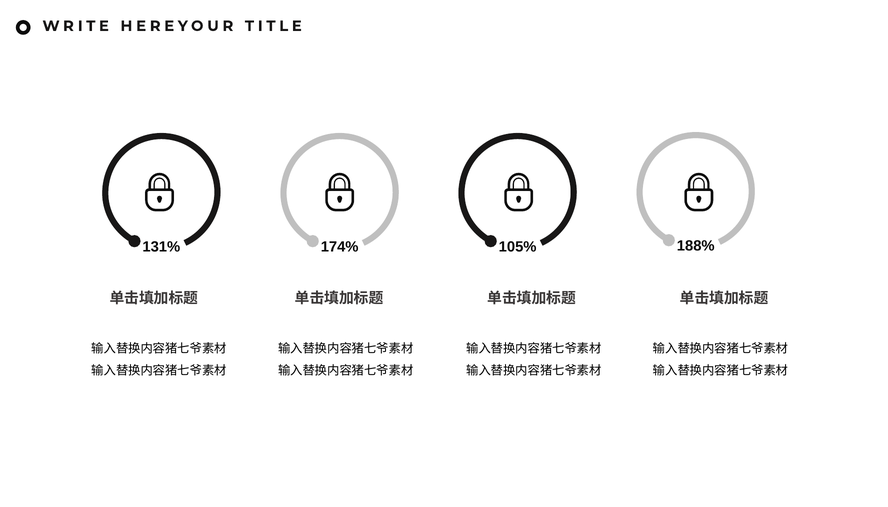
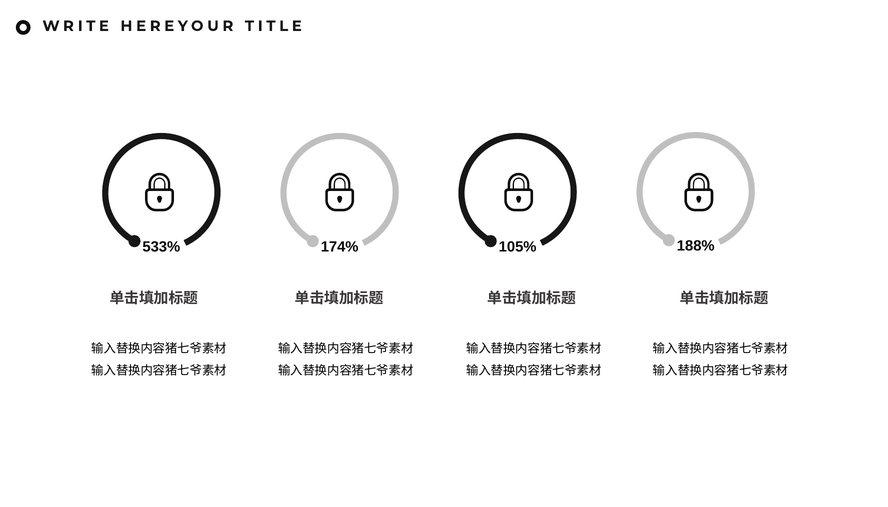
131%: 131% -> 533% (161, 247)
